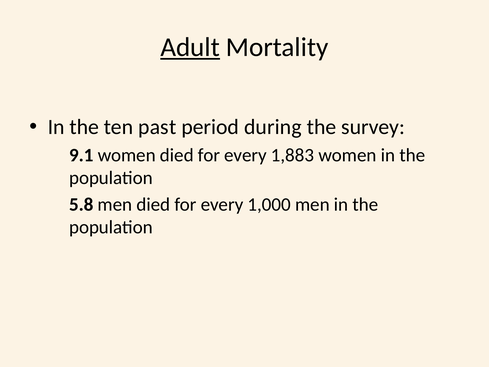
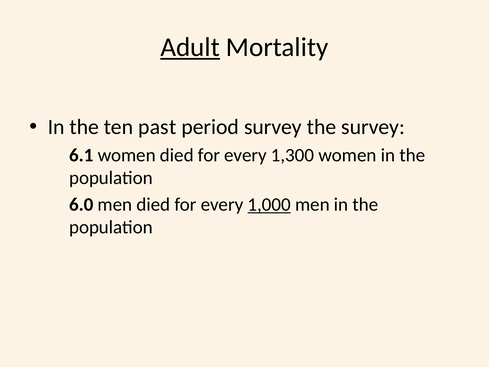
period during: during -> survey (273, 127)
9.1: 9.1 -> 6.1 (81, 155)
1,883: 1,883 -> 1,300 (293, 155)
5.8: 5.8 -> 6.0 (81, 204)
1,000 underline: none -> present (269, 204)
